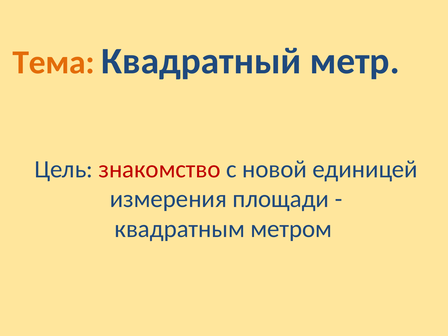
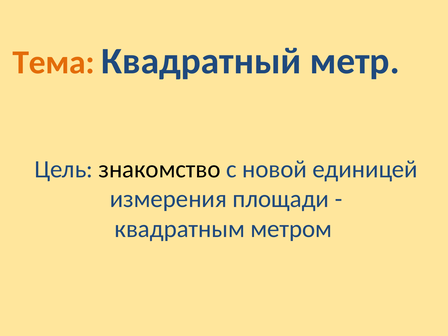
знакомство colour: red -> black (160, 169)
